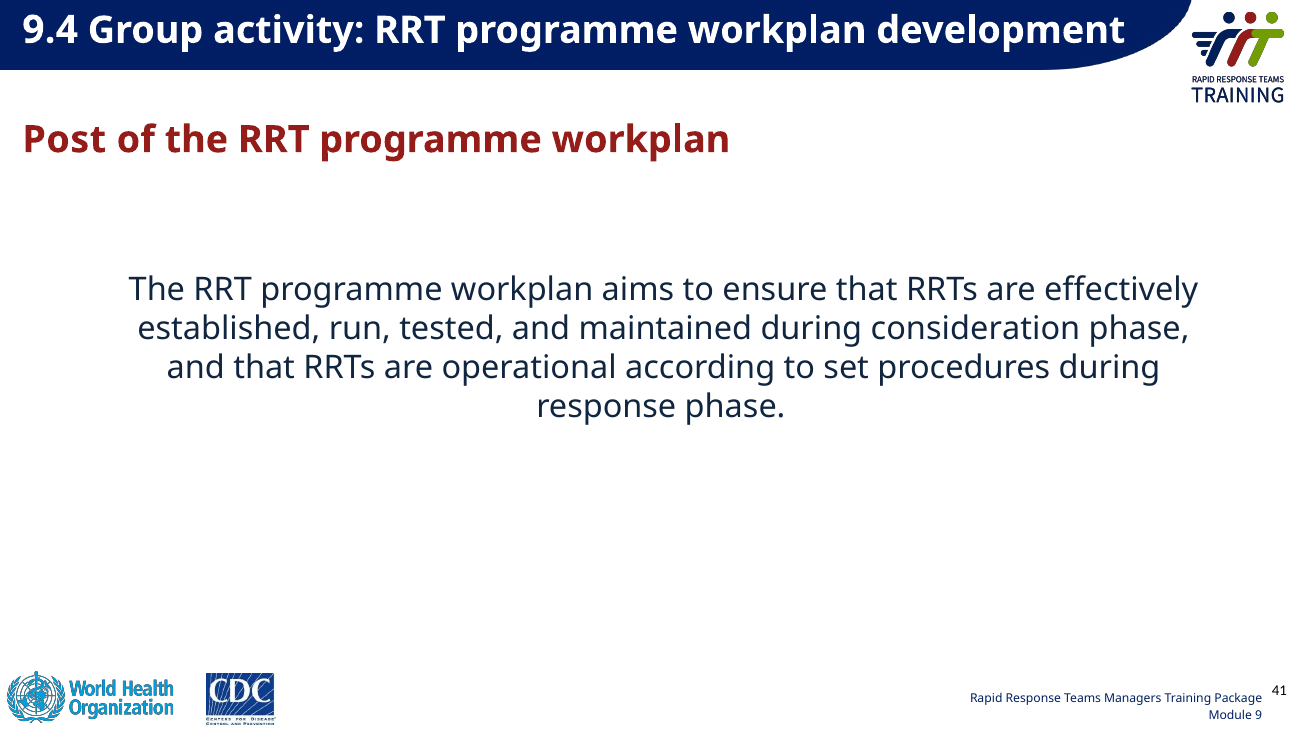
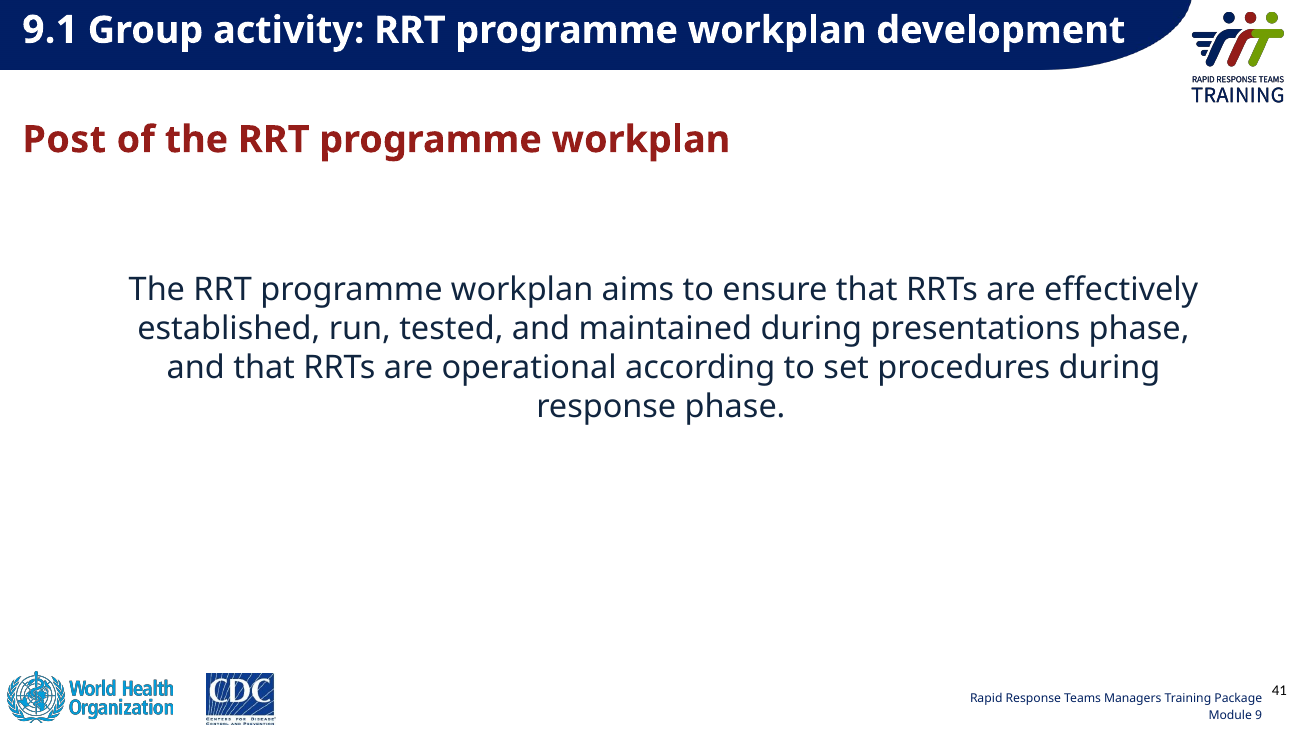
9.4: 9.4 -> 9.1 (50, 30)
consideration: consideration -> presentations (976, 329)
